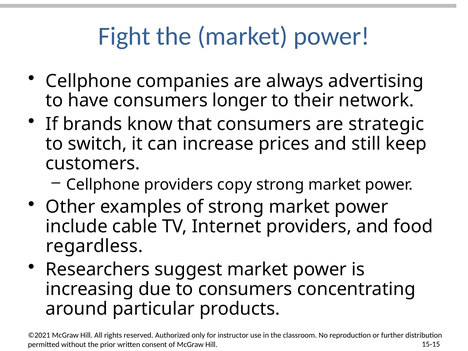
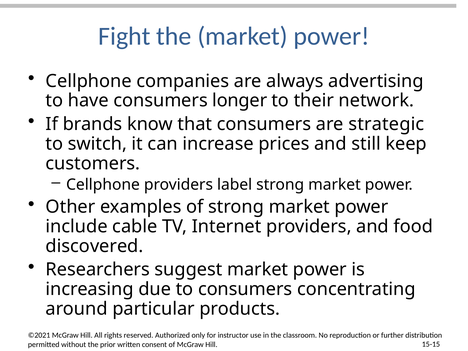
copy: copy -> label (235, 185)
regardless: regardless -> discovered (95, 246)
